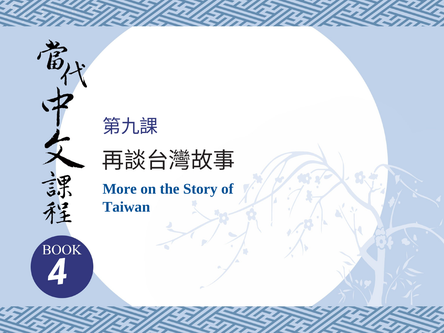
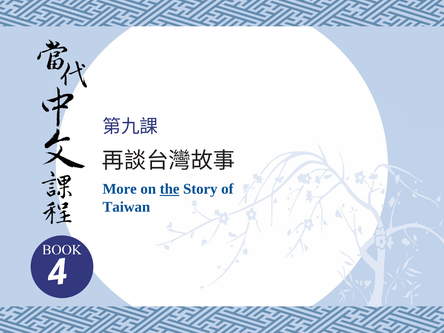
the underline: none -> present (170, 189)
